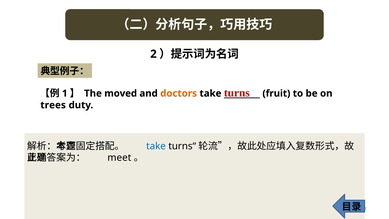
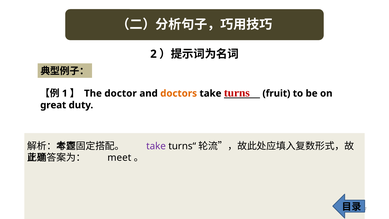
moved: moved -> doctor (121, 93)
trees: trees -> great (53, 105)
take colour: blue -> purple (156, 146)
